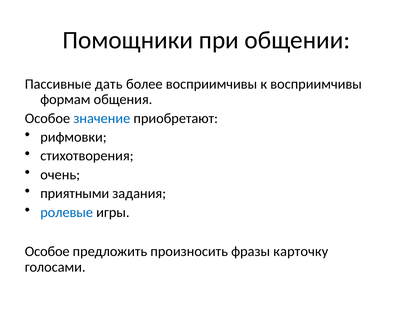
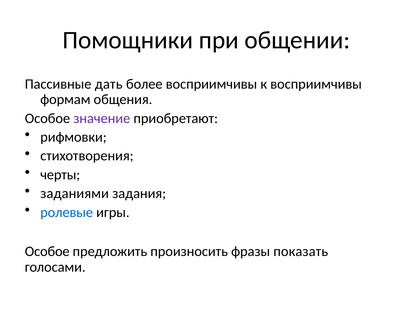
значение colour: blue -> purple (102, 118)
очень: очень -> черты (60, 175)
приятными: приятными -> заданиями (75, 193)
карточку: карточку -> показать (301, 251)
